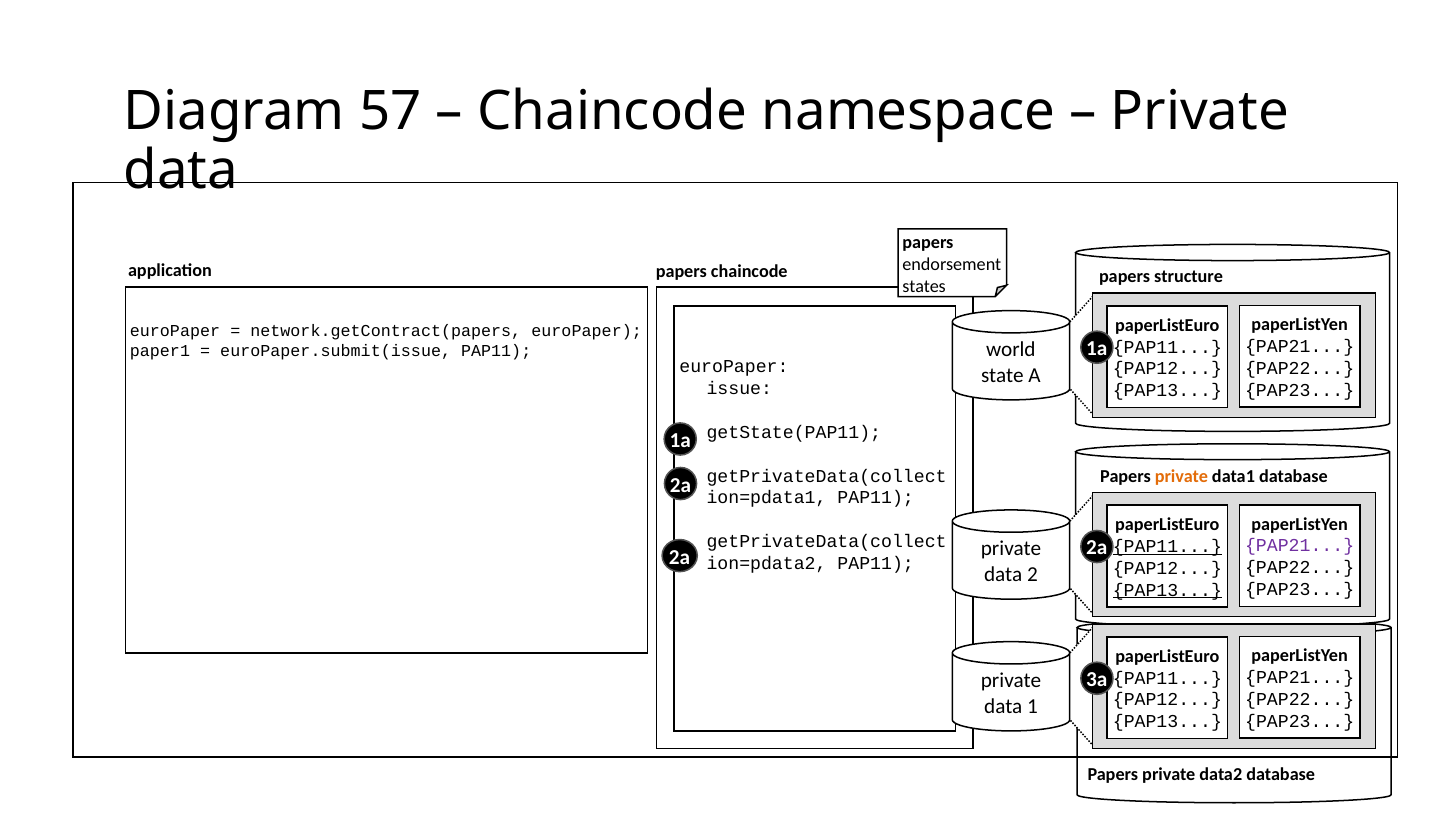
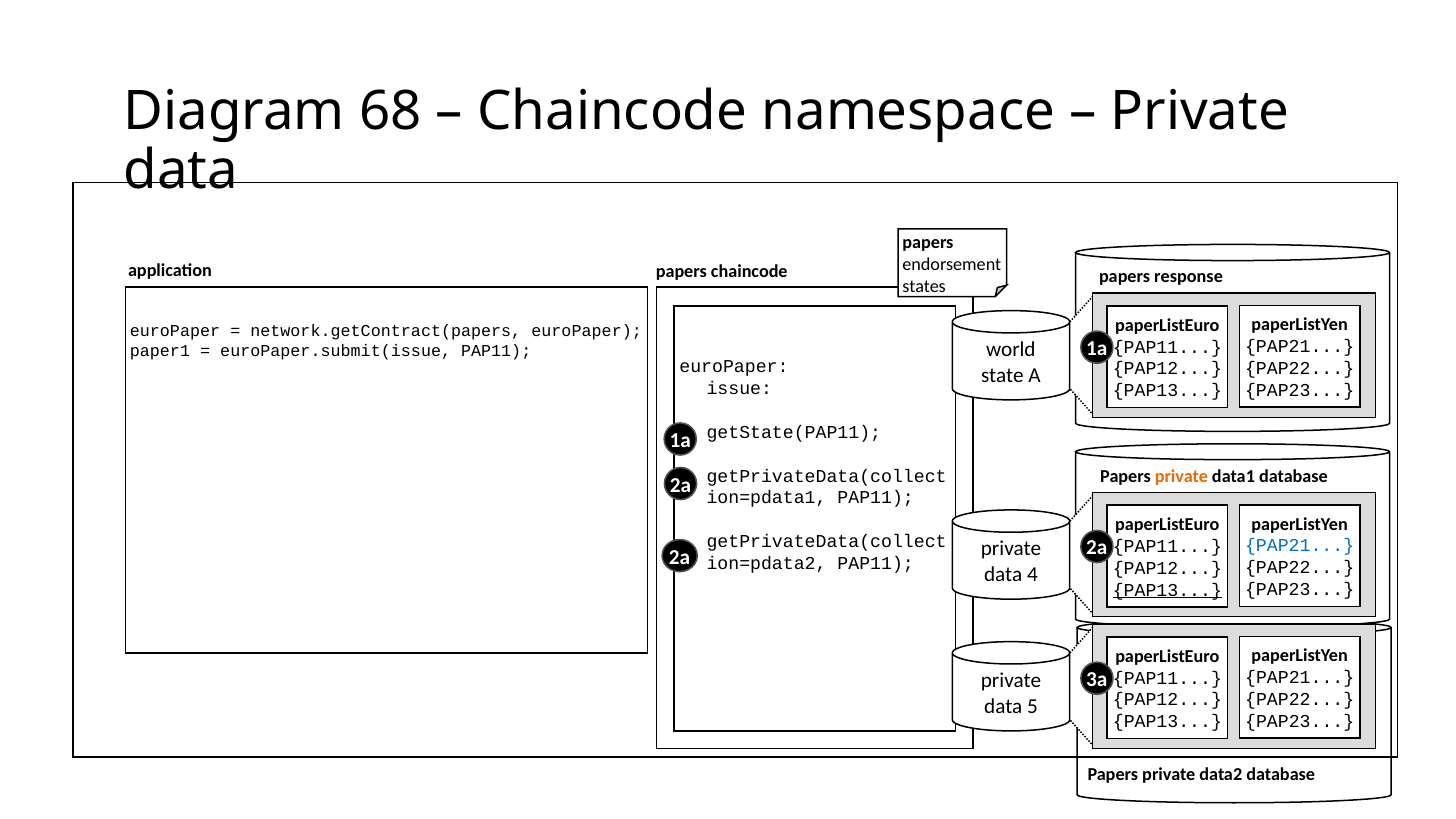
57: 57 -> 68 (390, 111)
structure: structure -> response (1189, 277)
PAP21 colour: purple -> blue (1300, 546)
PAP11 underline: present -> none (1167, 546)
2: 2 -> 4 (1032, 574)
1: 1 -> 5 (1032, 706)
